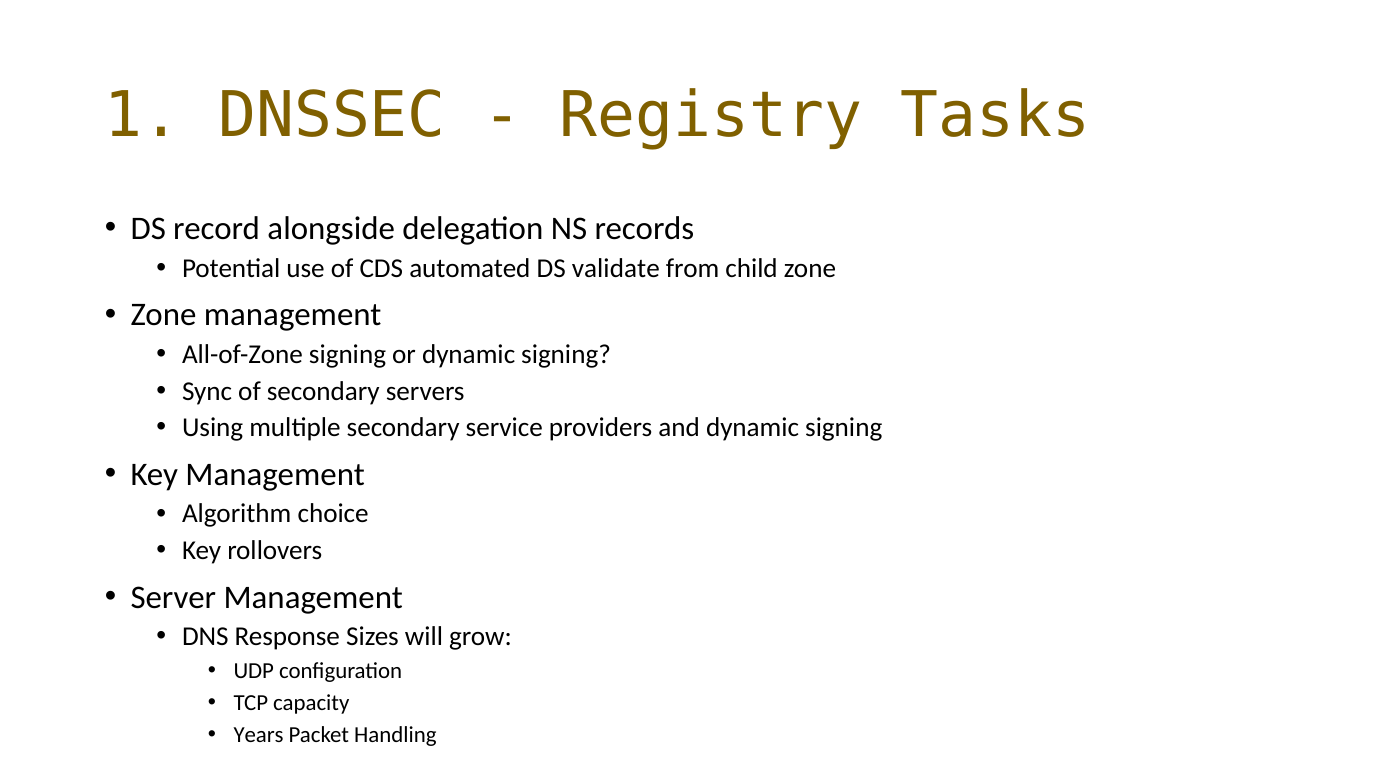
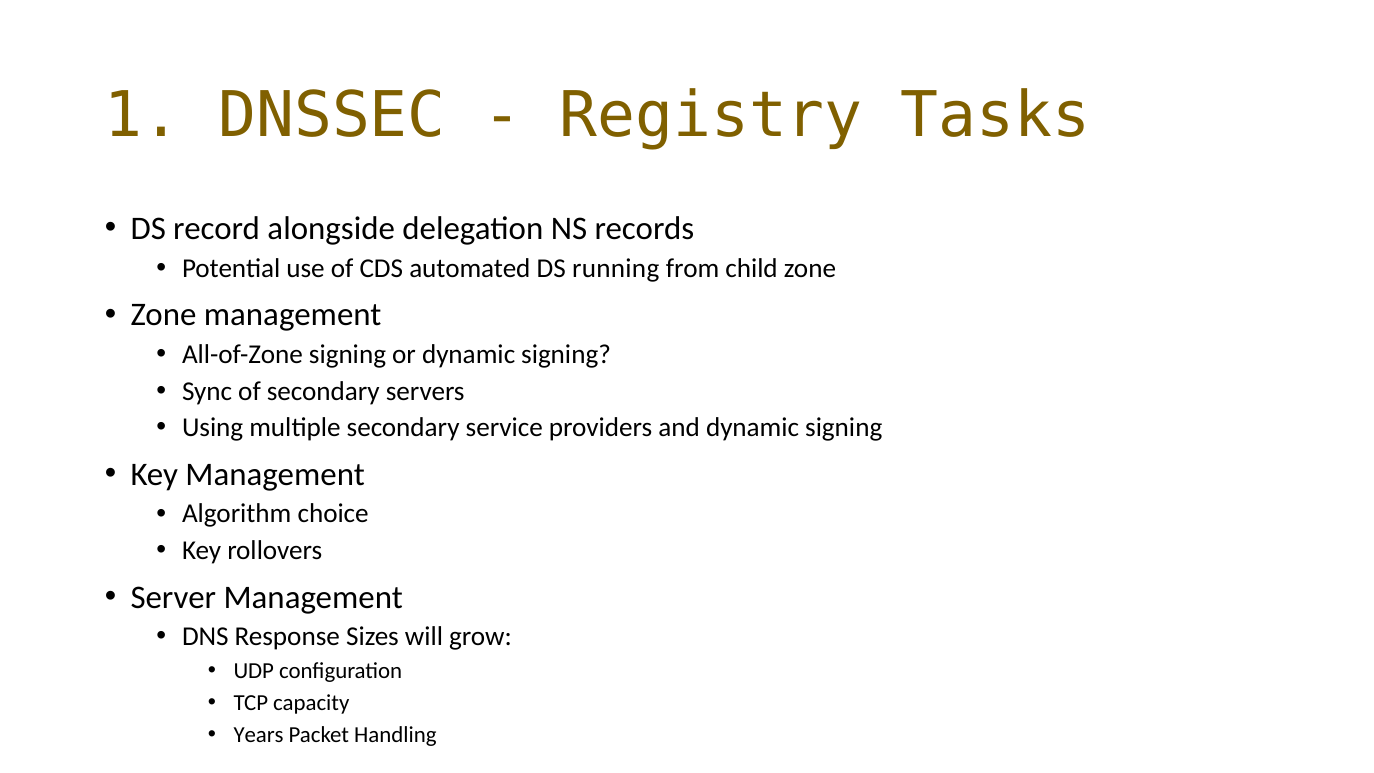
validate: validate -> running (616, 268)
